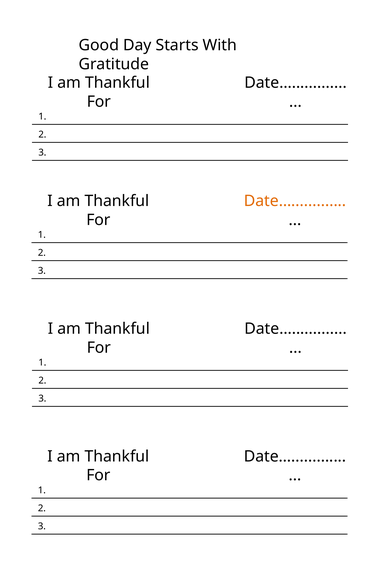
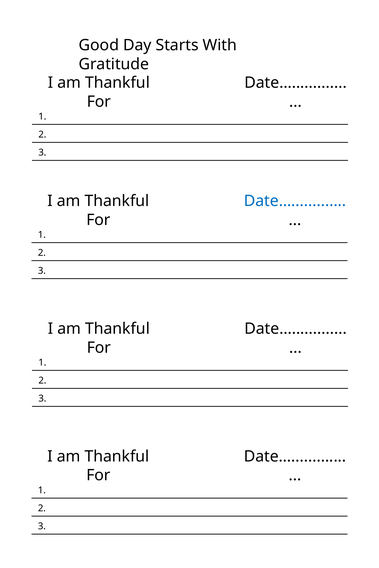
Date… colour: orange -> blue (295, 201)
